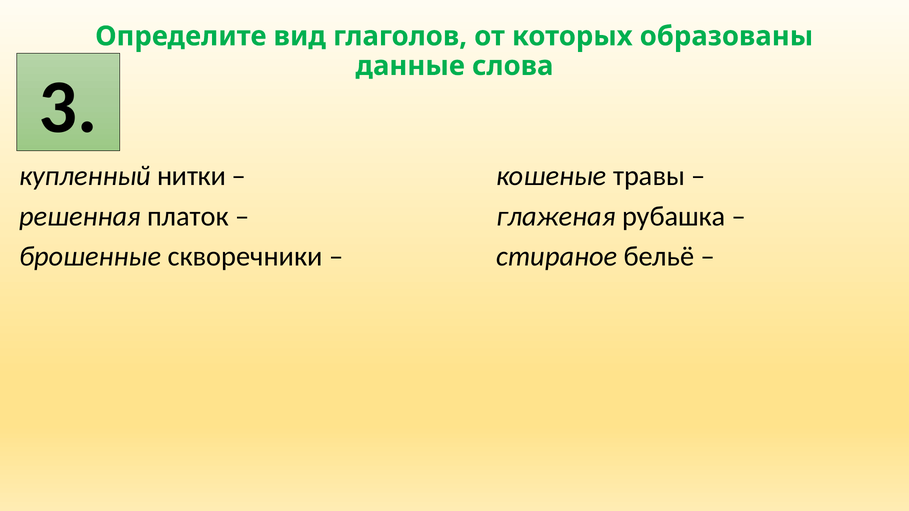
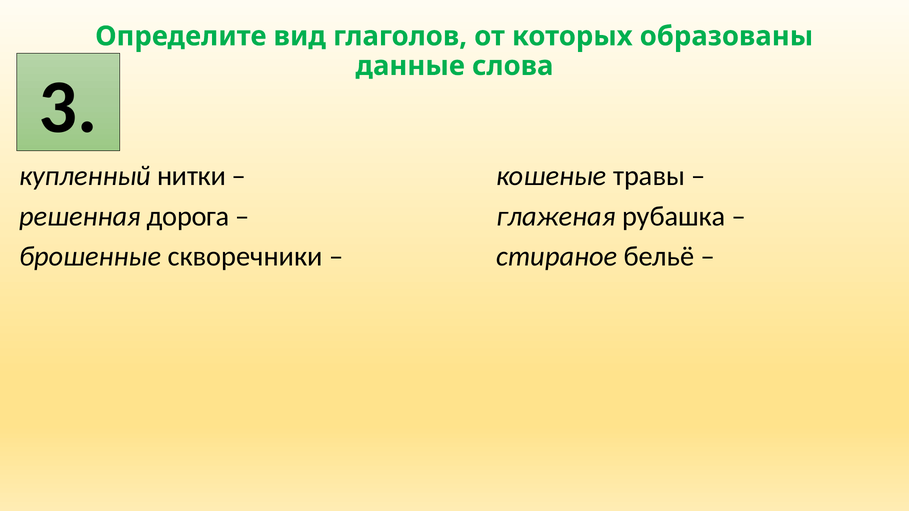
платок: платок -> дорога (188, 216)
